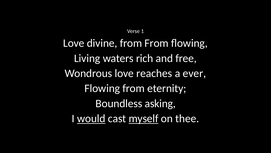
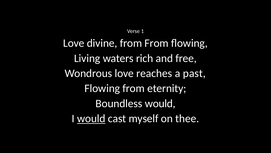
ever: ever -> past (194, 73)
Boundless asking: asking -> would (160, 103)
myself underline: present -> none (144, 118)
